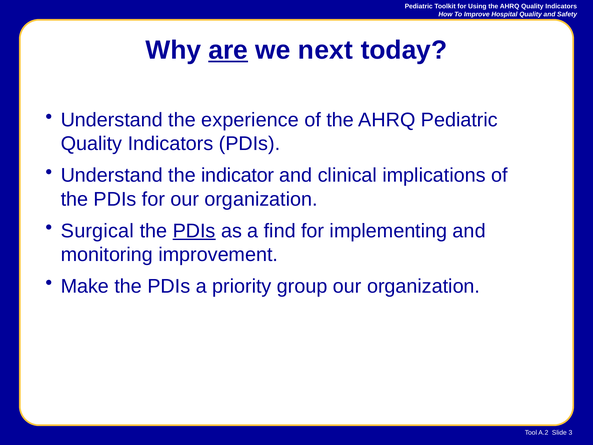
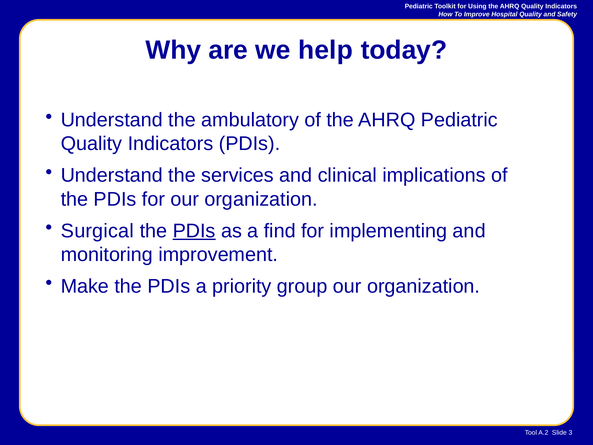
are underline: present -> none (228, 50)
next: next -> help (325, 50)
experience: experience -> ambulatory (250, 120)
indicator: indicator -> services (238, 175)
